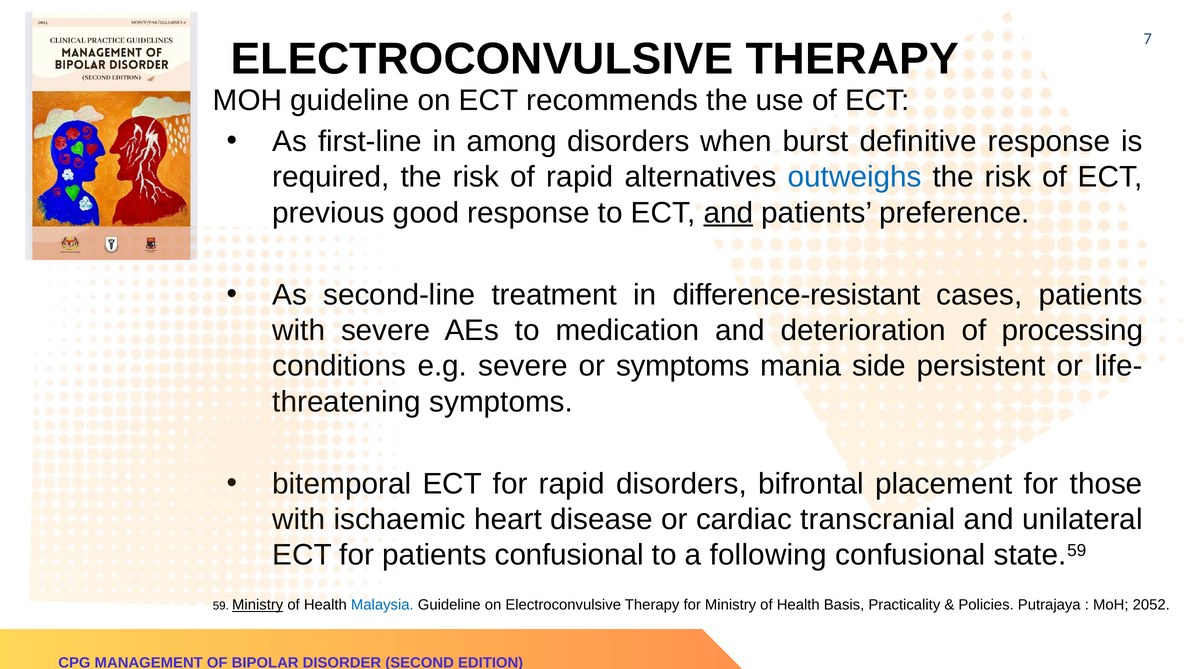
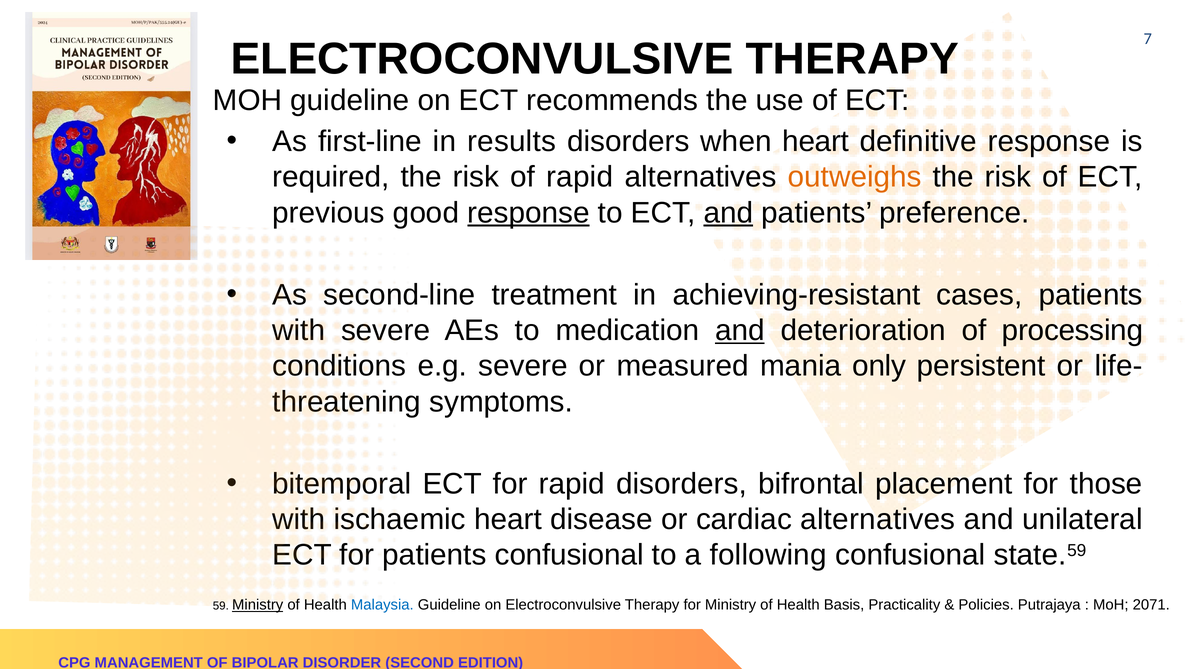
among: among -> results (512, 142)
when burst: burst -> heart (816, 142)
outweighs colour: blue -> orange (855, 177)
response underline: none -> present (529, 213)
difference-resistant: difference-resistant -> achieving-resistant (796, 295)
and underline: none -> present (740, 331)
or symptoms: symptoms -> measured (683, 366)
side: side -> only (879, 366)
cardiac transcranial: transcranial -> alternatives (878, 520)
2052: 2052 -> 2071 (1151, 605)
